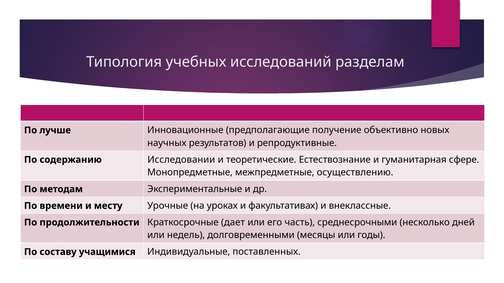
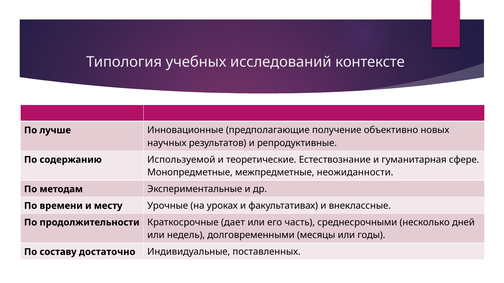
разделам: разделам -> контексте (370, 62)
Исследовании: Исследовании -> Используемой (181, 160)
осуществлению: осуществлению -> неожиданности (355, 173)
учащимися: учащимися -> достаточно (107, 252)
